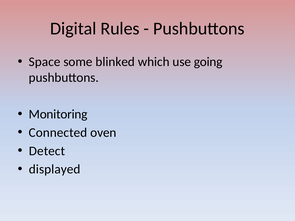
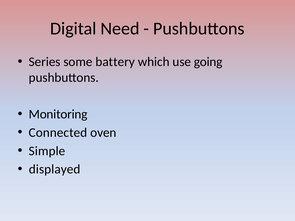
Rules: Rules -> Need (120, 29)
Space: Space -> Series (45, 62)
blinked: blinked -> battery (115, 62)
Detect: Detect -> Simple (47, 151)
